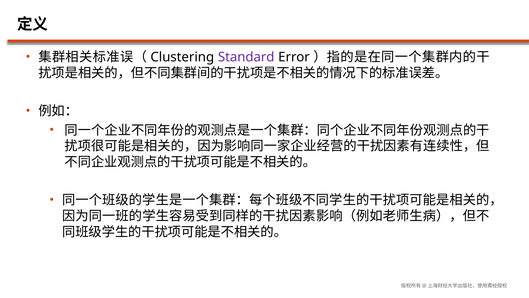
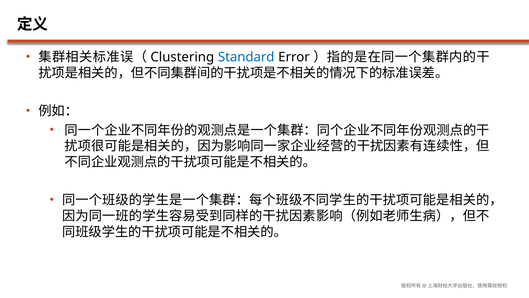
Standard colour: purple -> blue (246, 57)
